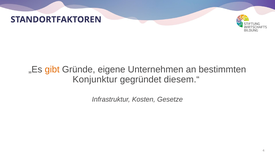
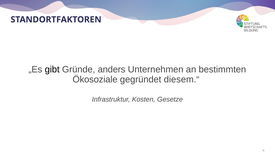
gibt colour: orange -> black (52, 69)
eigene: eigene -> anders (112, 69)
Konjunktur: Konjunktur -> Ökosoziale (95, 79)
